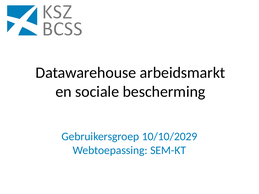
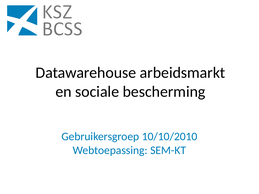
10/10/2029: 10/10/2029 -> 10/10/2010 (170, 137)
